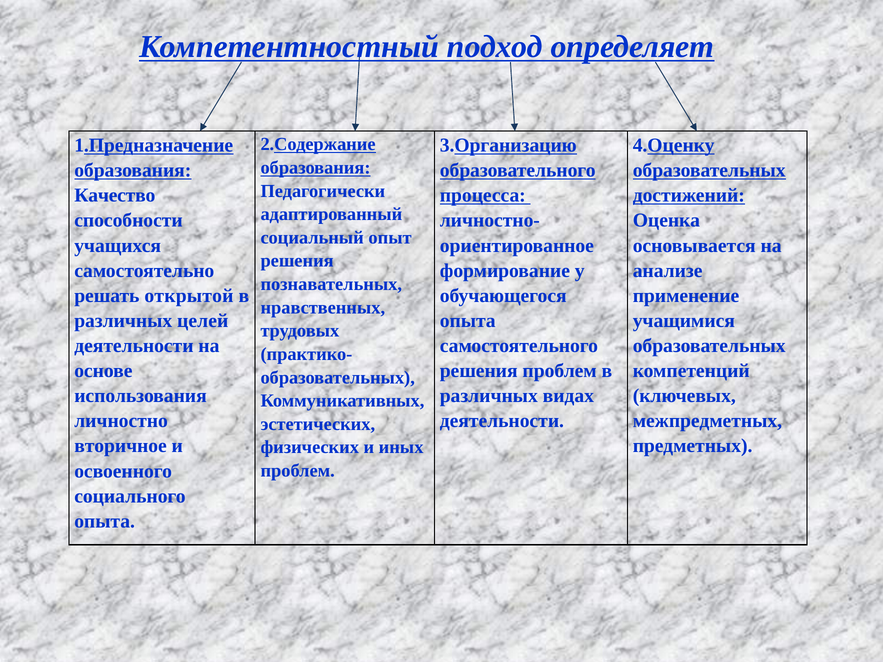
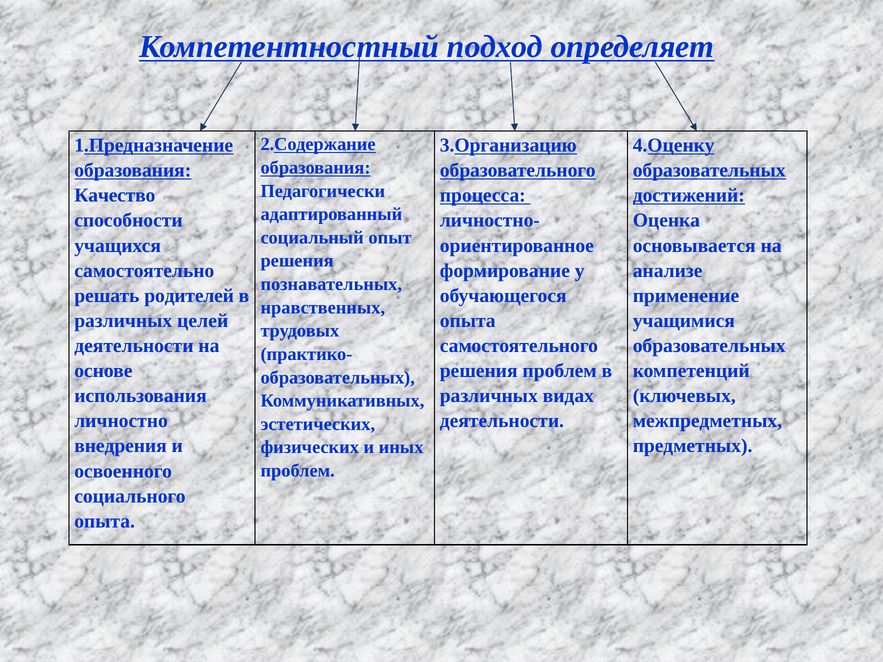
открытой: открытой -> родителей (189, 296)
вторичное: вторичное -> внедрения (121, 446)
